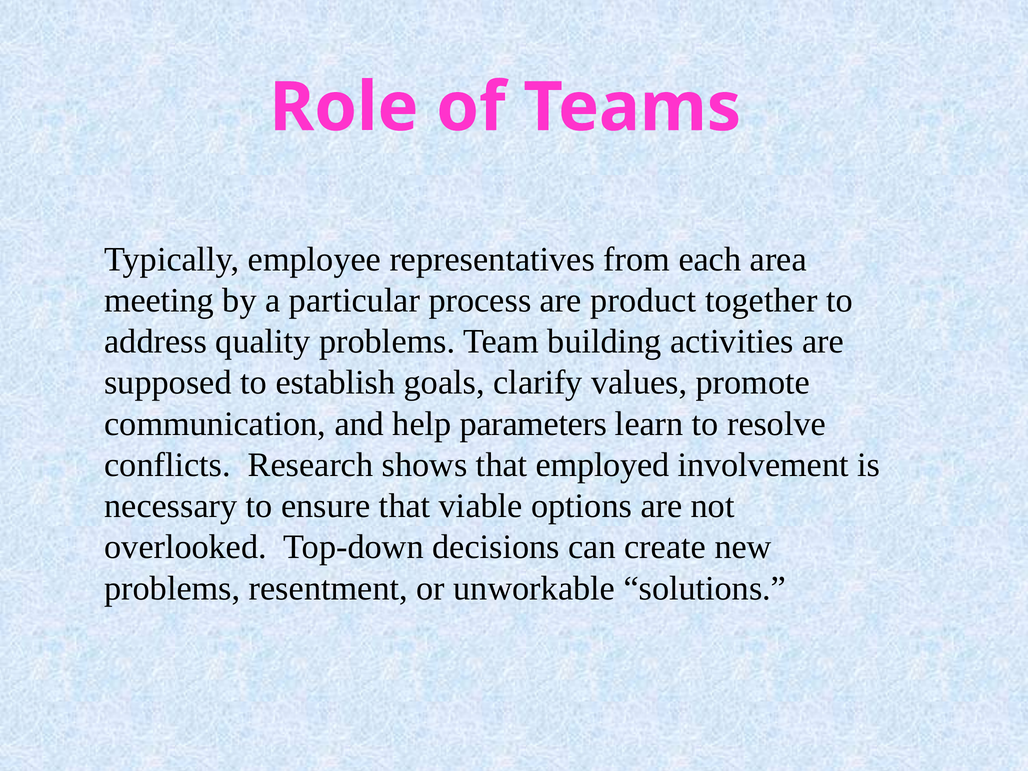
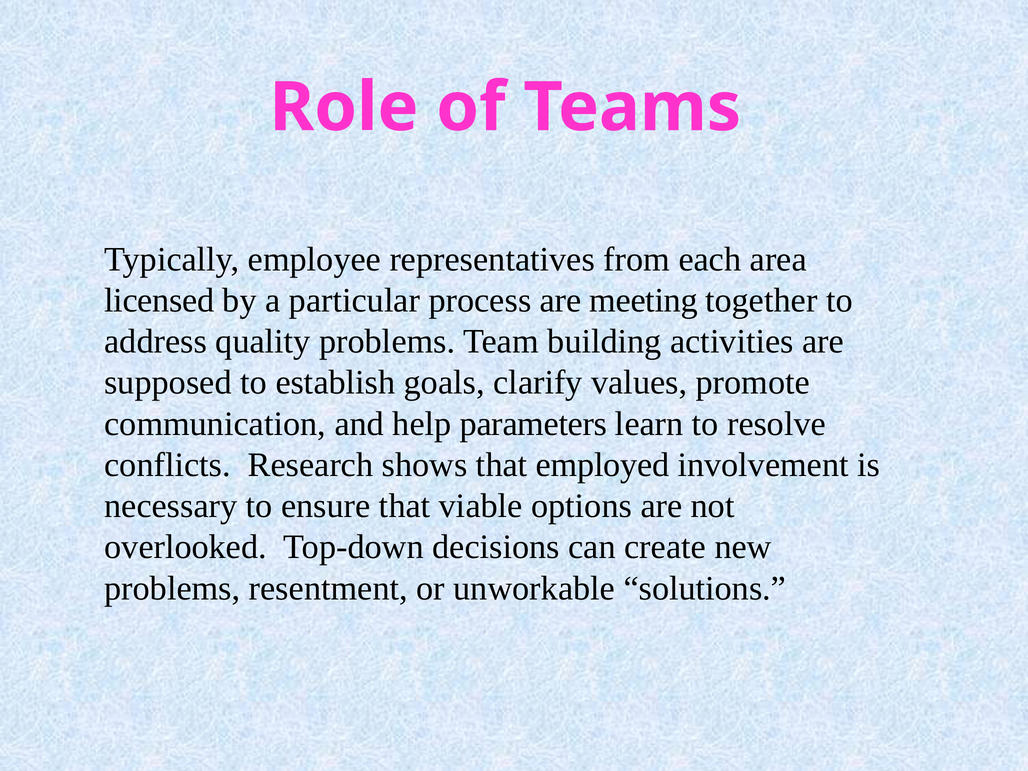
meeting: meeting -> licensed (159, 300)
product: product -> meeting (644, 300)
